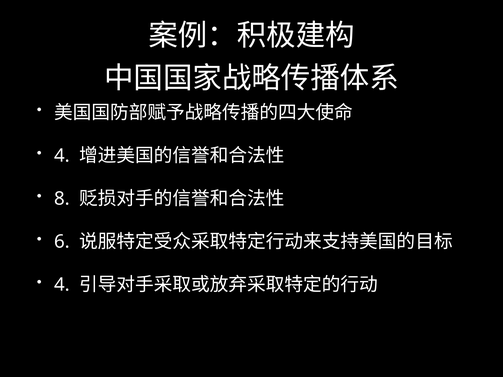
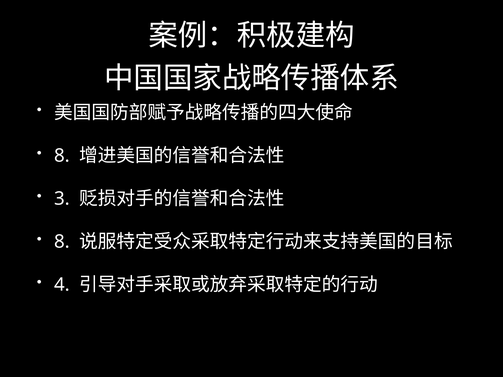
4: 4 -> 8 (62, 156)
8: 8 -> 3 (62, 199)
6: 6 -> 8 (62, 242)
